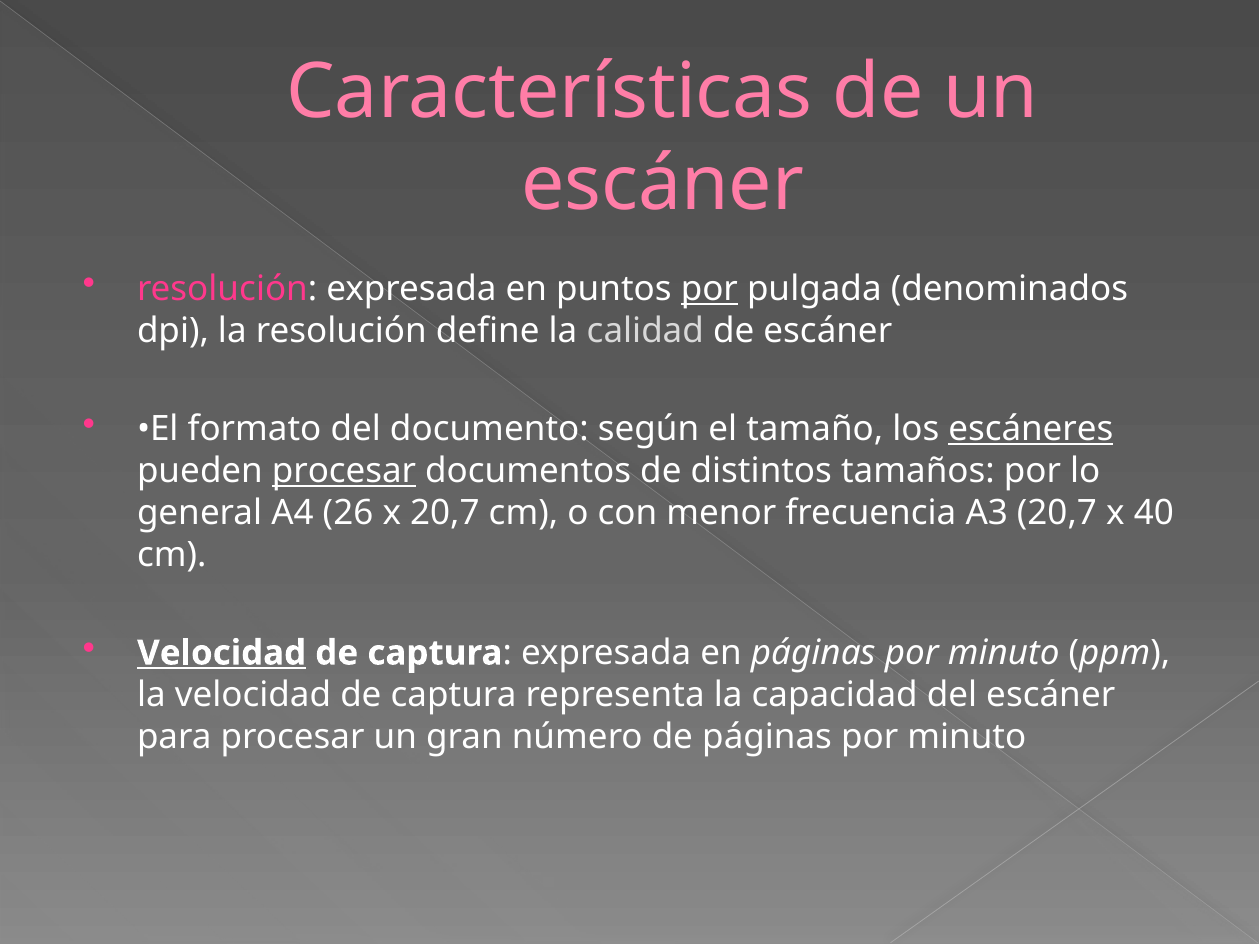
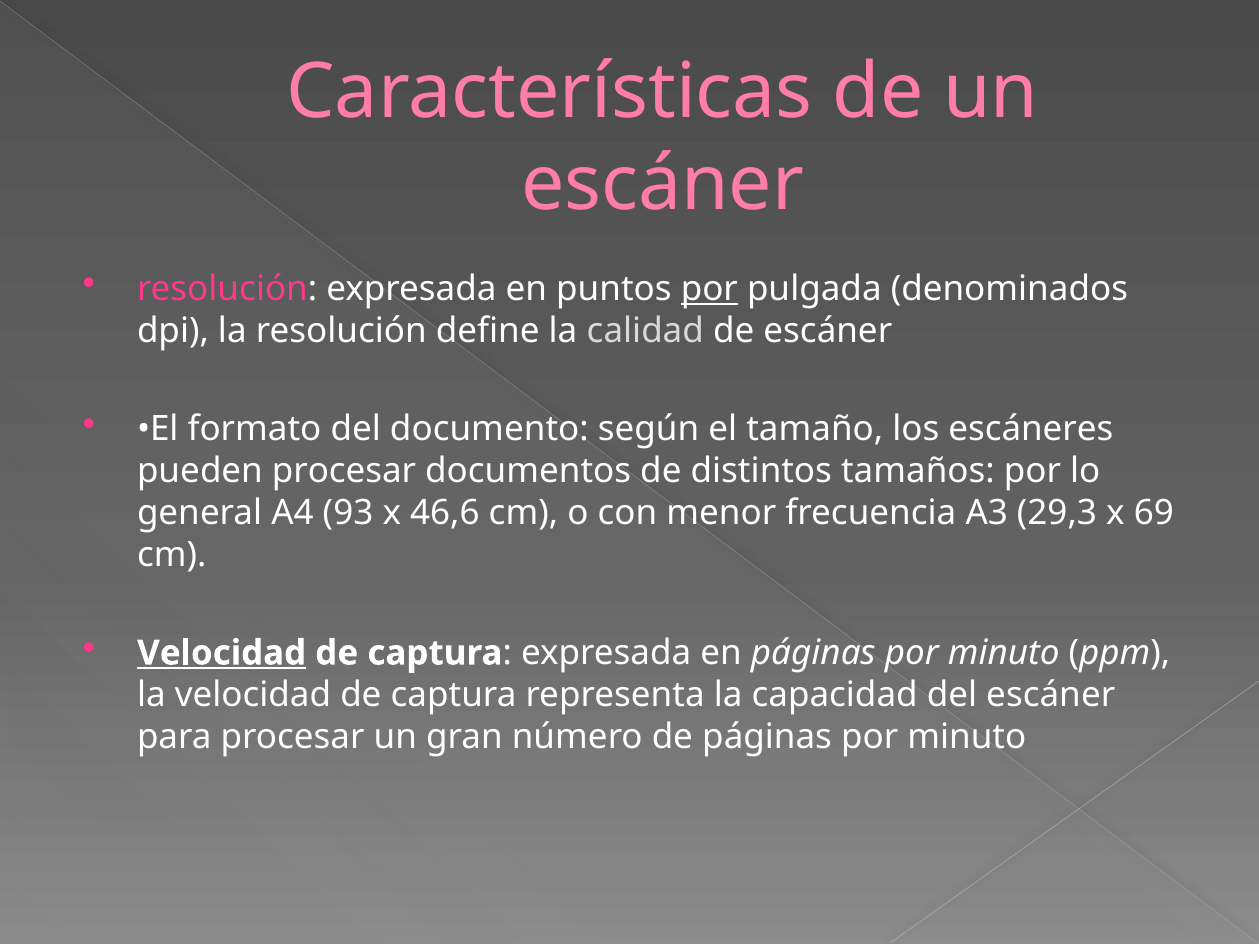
escáneres underline: present -> none (1031, 429)
procesar underline: present -> none (344, 471)
26: 26 -> 93 (348, 513)
x 20,7: 20,7 -> 46,6 (445, 513)
A3 20,7: 20,7 -> 29,3 (1057, 513)
40: 40 -> 69 (1154, 513)
